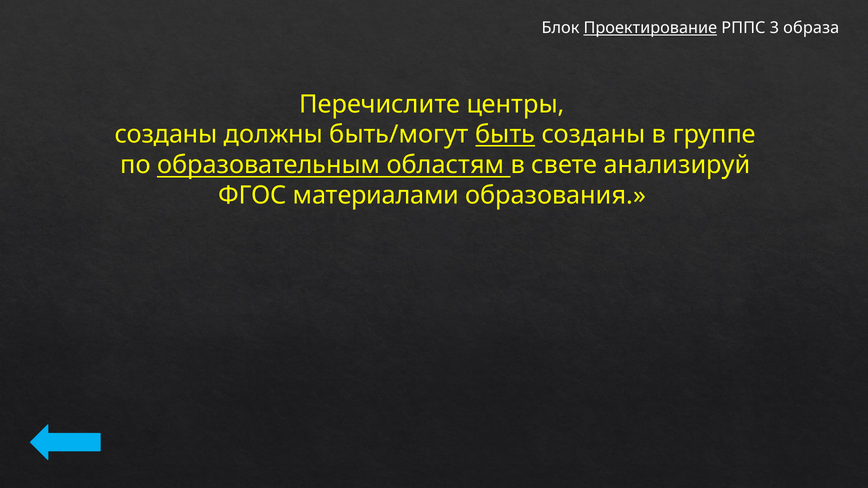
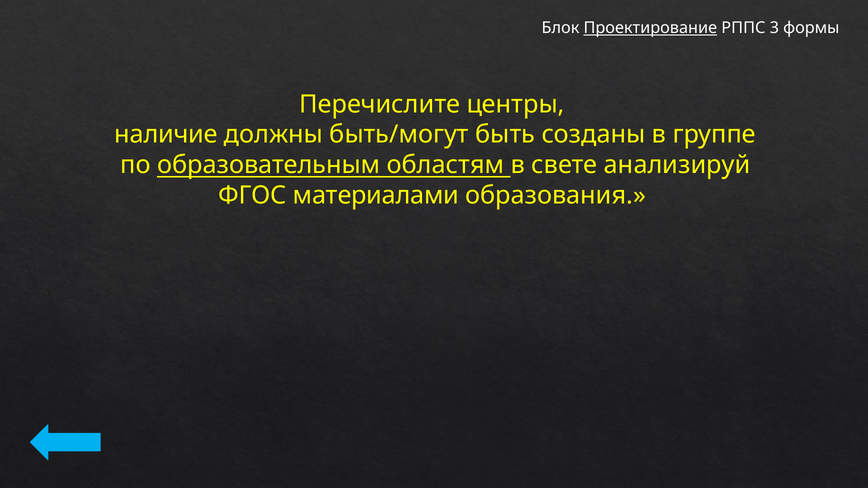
образа: образа -> формы (811, 28)
созданы: созданы -> наличие (166, 135)
быть underline: present -> none (505, 135)
